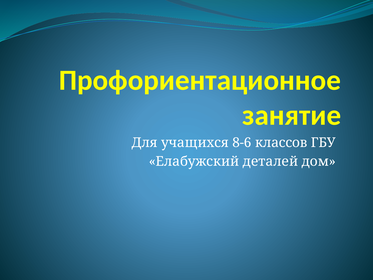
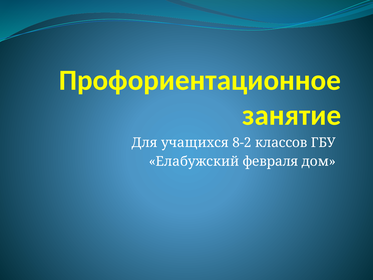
8-6: 8-6 -> 8-2 (242, 143)
деталей: деталей -> февраля (271, 161)
